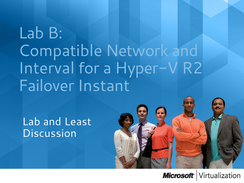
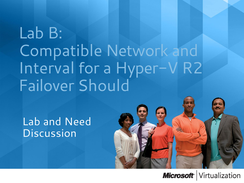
Instant: Instant -> Should (104, 86)
Least: Least -> Need (78, 122)
